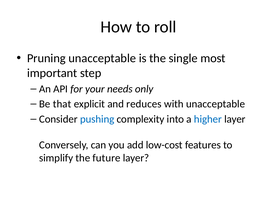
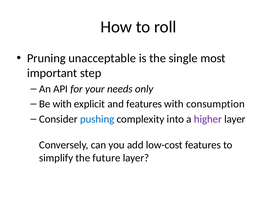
Be that: that -> with (62, 104)
and reduces: reduces -> features (144, 104)
with unacceptable: unacceptable -> consumption (215, 104)
higher colour: blue -> purple (208, 119)
